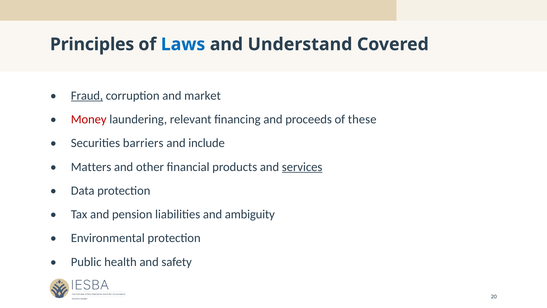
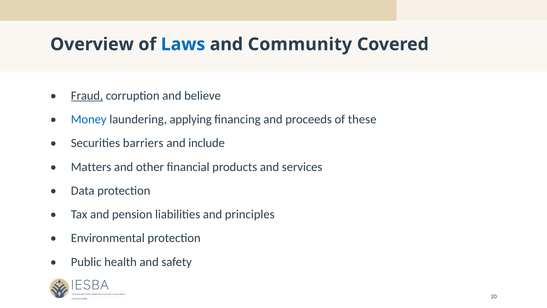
Principles: Principles -> Overview (92, 44)
Understand: Understand -> Community (300, 44)
market: market -> believe (203, 95)
Money colour: red -> blue (89, 119)
relevant: relevant -> applying (191, 119)
services underline: present -> none (302, 167)
ambiguity: ambiguity -> principles (250, 214)
